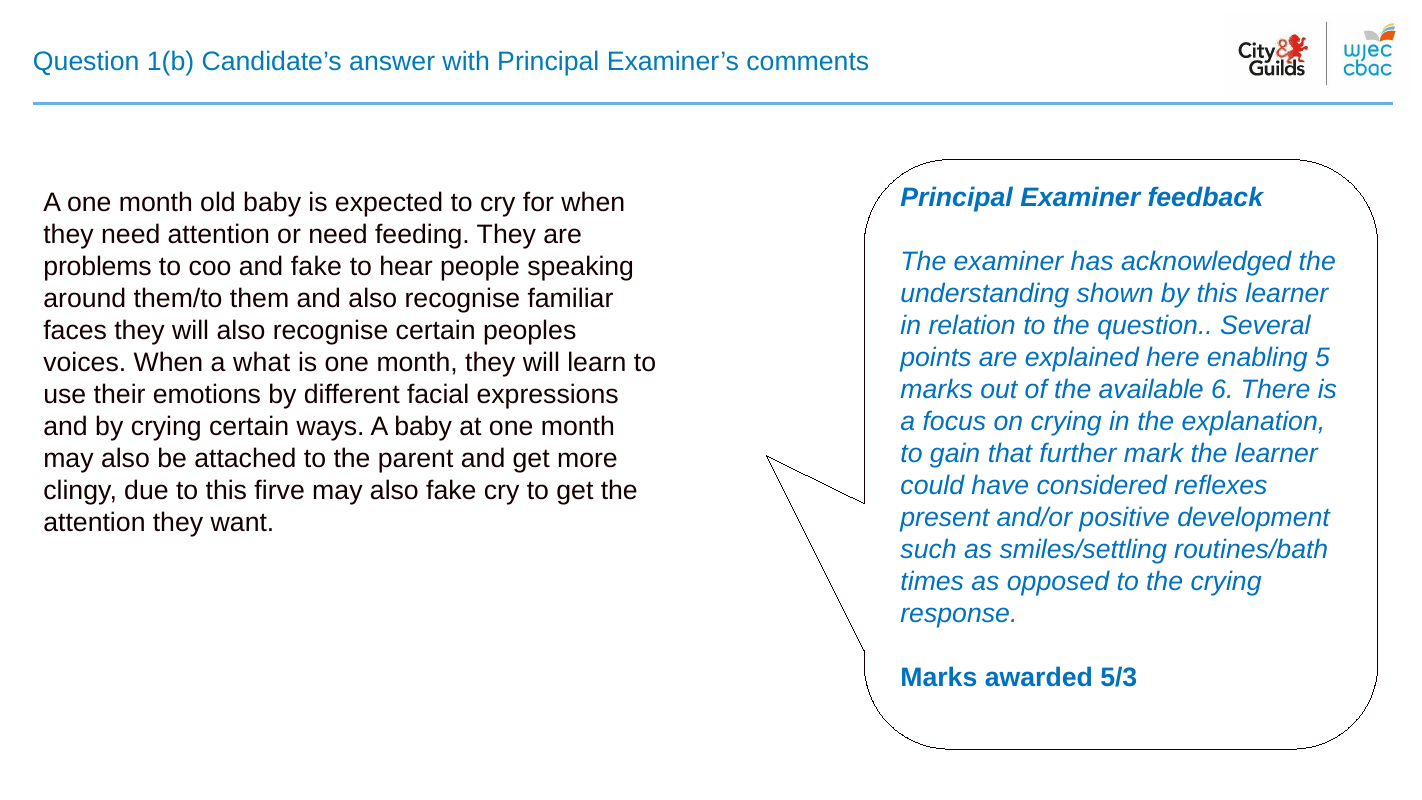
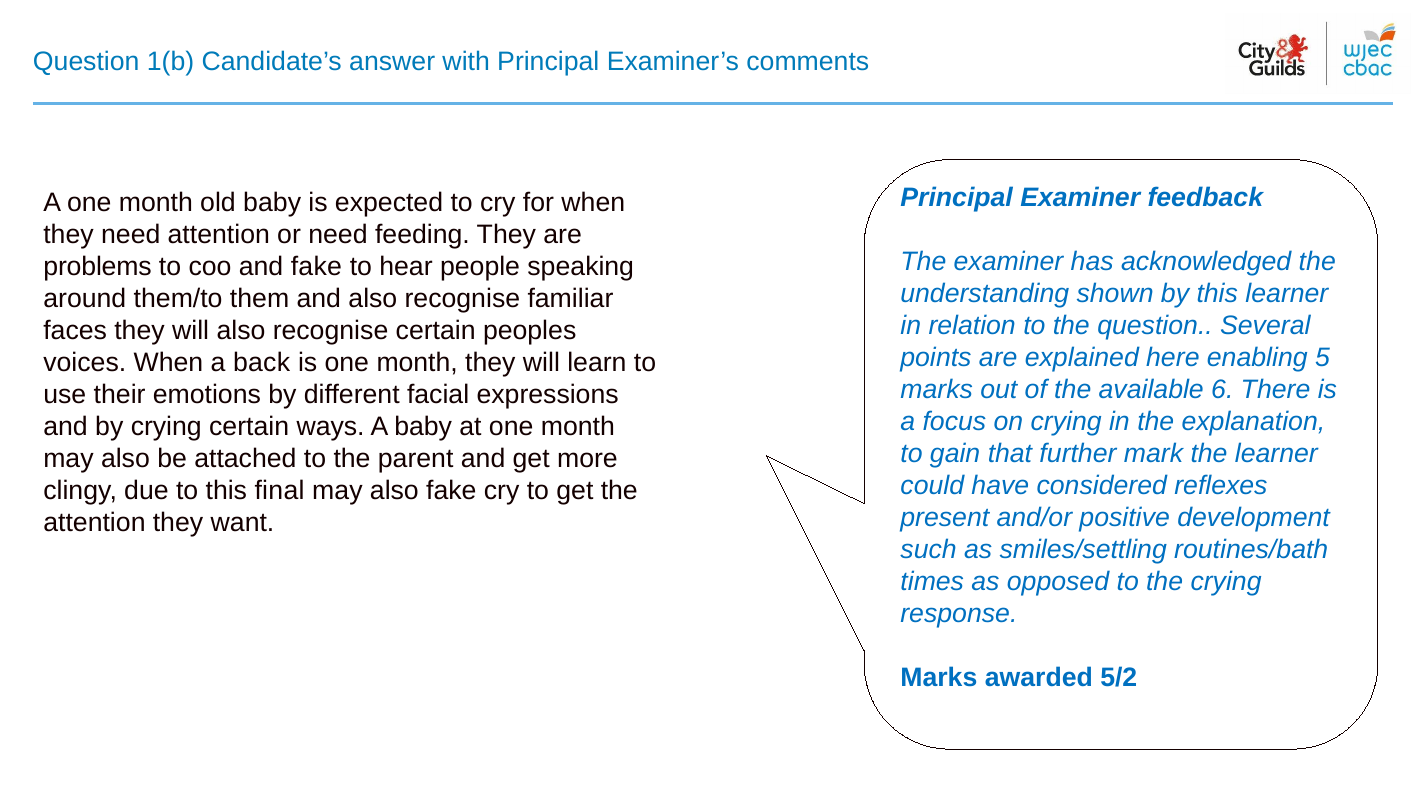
what: what -> back (262, 363)
firve: firve -> final (280, 491)
5/3: 5/3 -> 5/2 (1119, 677)
